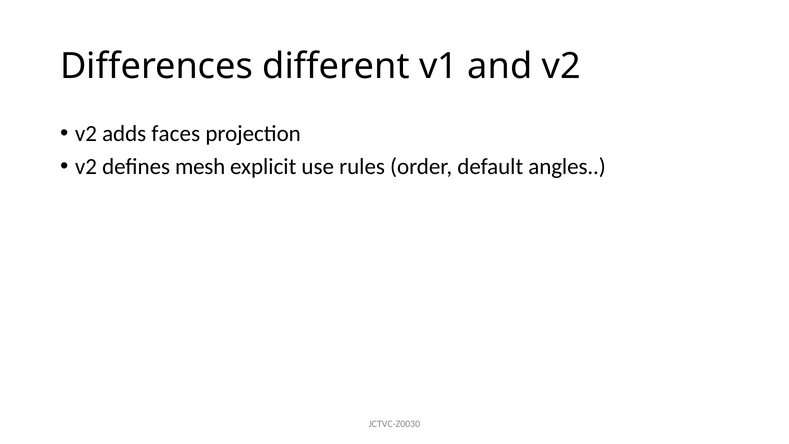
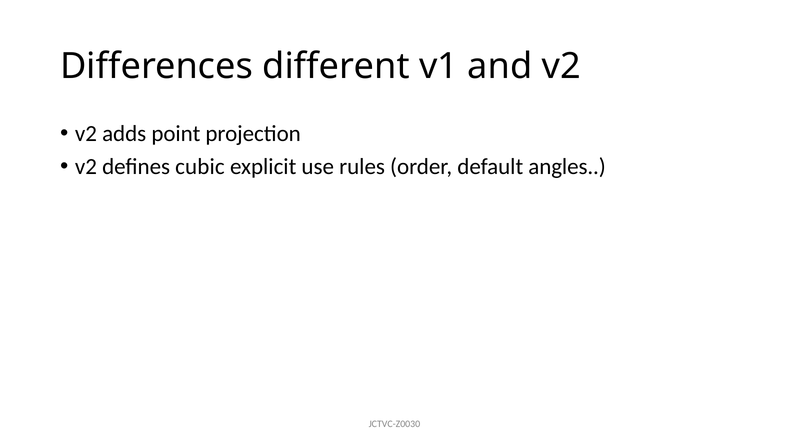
faces: faces -> point (176, 133)
mesh: mesh -> cubic (200, 166)
